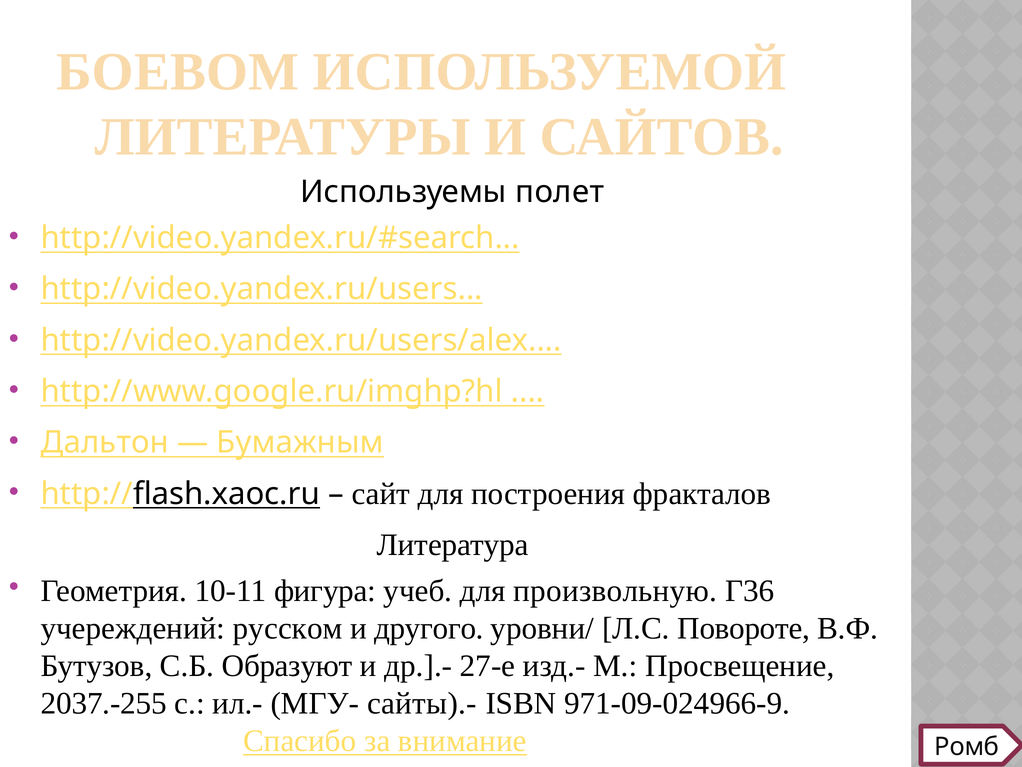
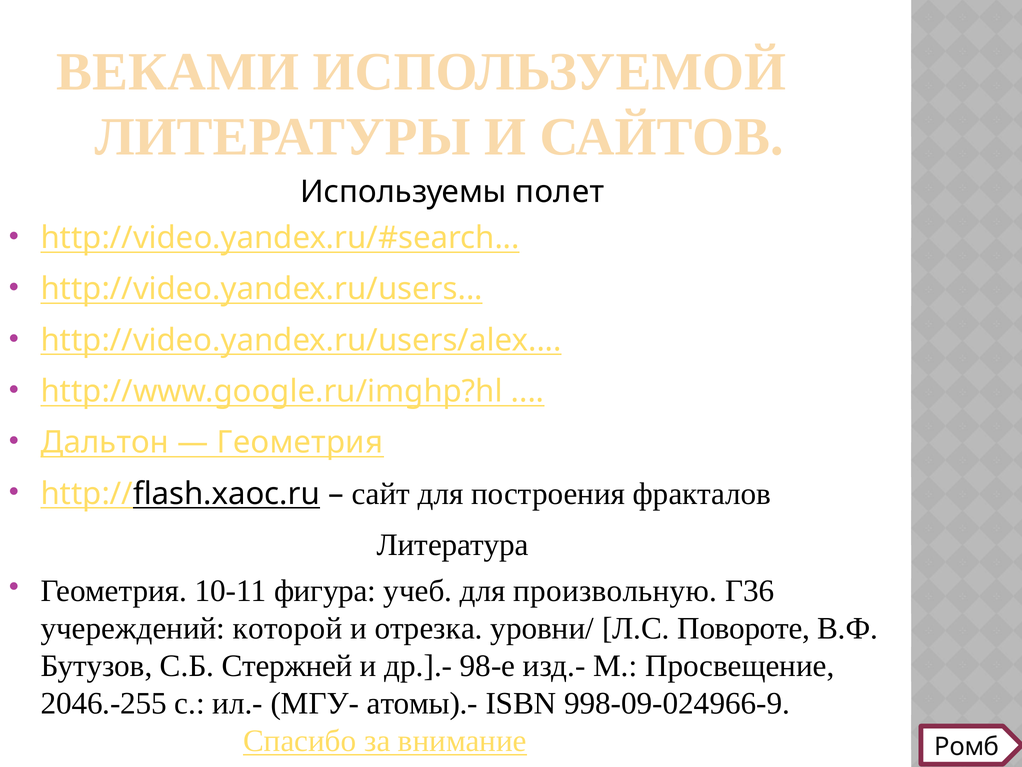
БОЕВОМ: БОЕВОМ -> ВЕКАМИ (178, 72)
Бумажным: Бумажным -> Геометрия (300, 442)
русском: русском -> которой (288, 628)
другого: другого -> отрезка (429, 628)
Образуют: Образуют -> Стержней (287, 665)
27-е: 27-е -> 98-е (488, 665)
2037.-255: 2037.-255 -> 2046.-255 (104, 703)
сайты).-: сайты).- -> атомы).- (422, 703)
971-09-024966-9: 971-09-024966-9 -> 998-09-024966-9 (677, 703)
